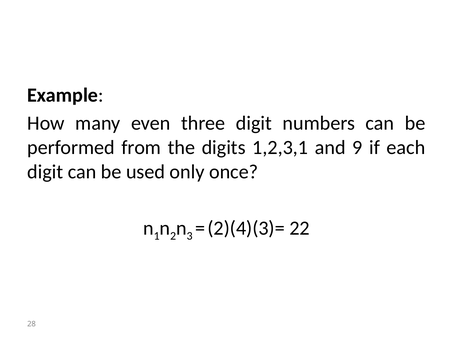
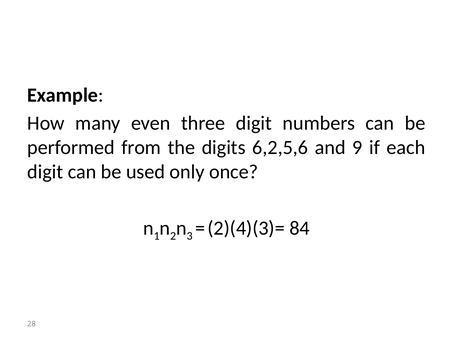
1,2,3,1: 1,2,3,1 -> 6,2,5,6 (280, 147)
22: 22 -> 84 (300, 228)
